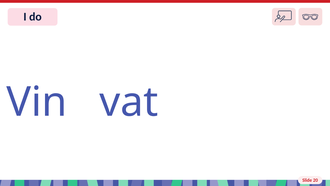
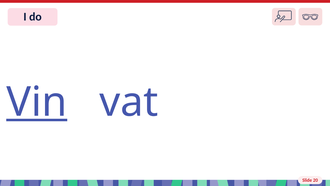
Vin underline: none -> present (37, 102)
